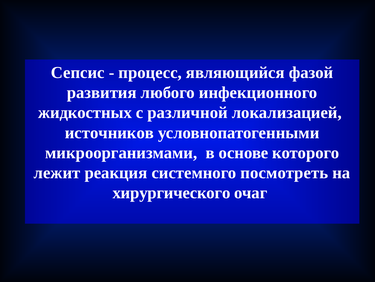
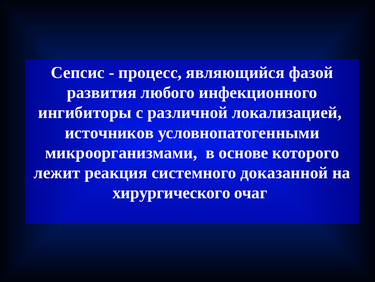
жидкостных: жидкостных -> ингибиторы (85, 112)
посмотреть: посмотреть -> доказанной (284, 172)
